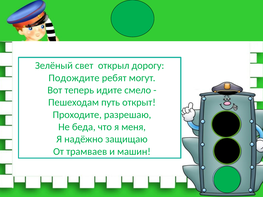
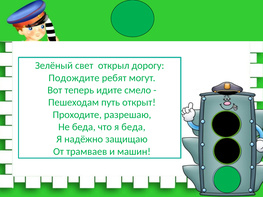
я меня: меня -> беда (133, 127)
